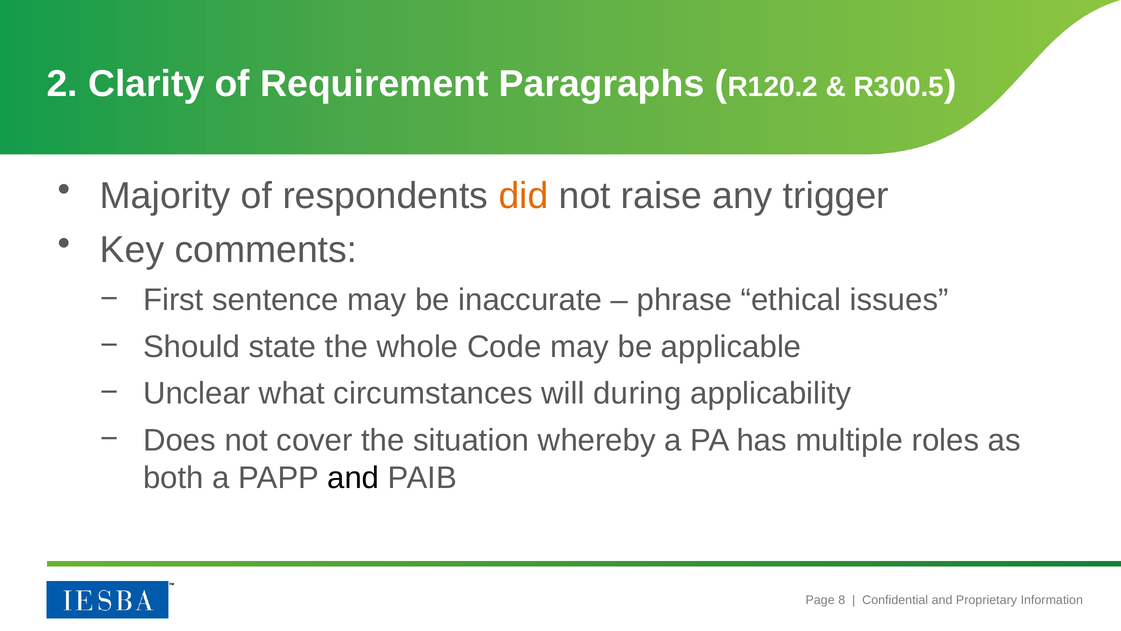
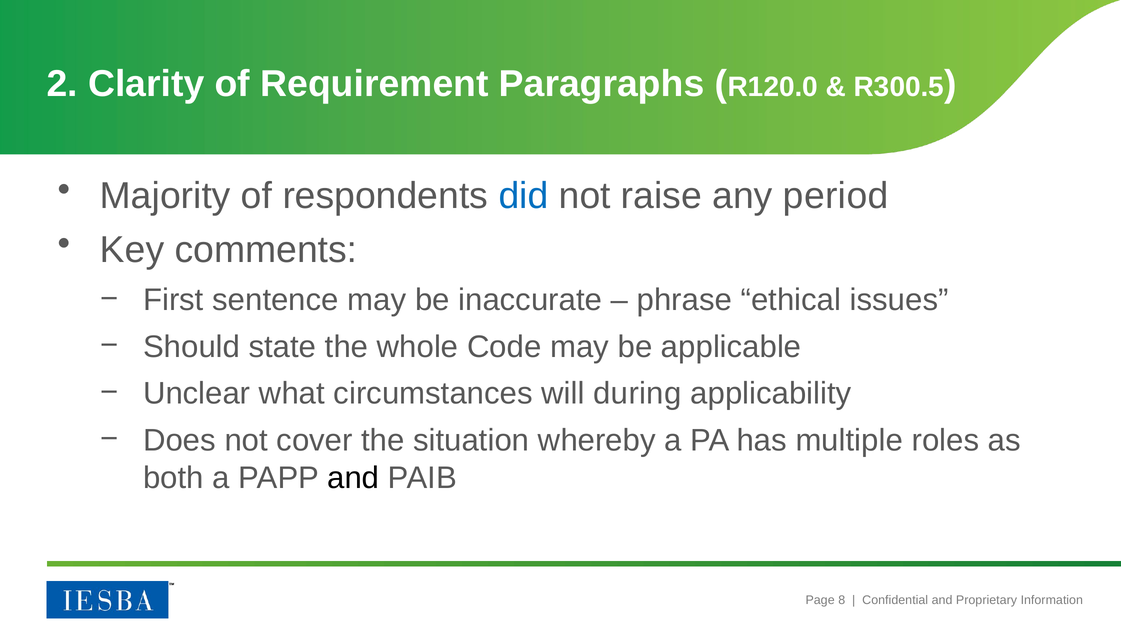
R120.2: R120.2 -> R120.0 (773, 87)
did colour: orange -> blue (523, 196)
trigger: trigger -> period (836, 196)
